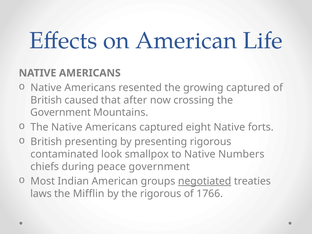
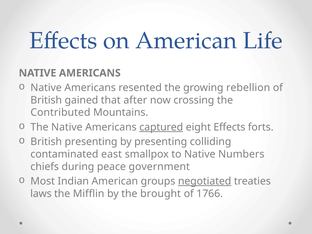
growing captured: captured -> rebellion (248, 88)
caused: caused -> gained (81, 100)
Government: Government -> Contributed (60, 113)
captured underline: none -> present (161, 127)
eight Native: Native -> Effects (229, 127)
presenting rigorous: rigorous -> colliding (211, 142)
look: look -> east (112, 154)
the rigorous: rigorous -> brought (161, 194)
